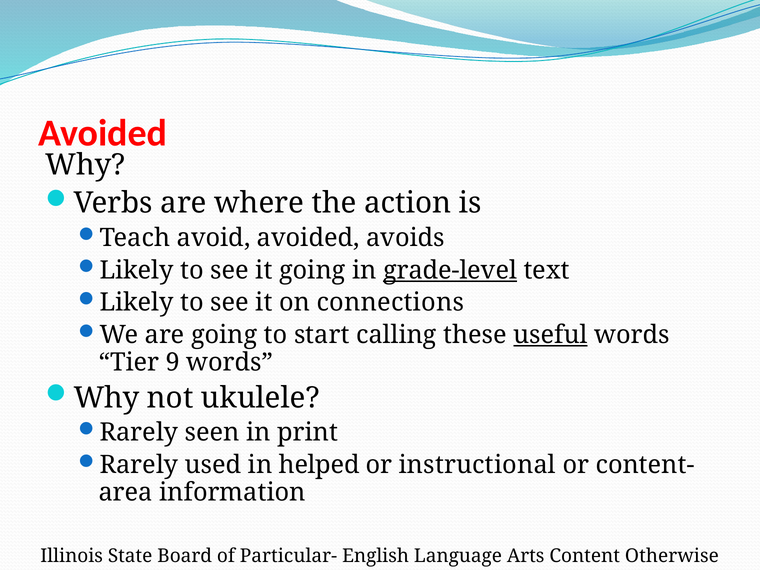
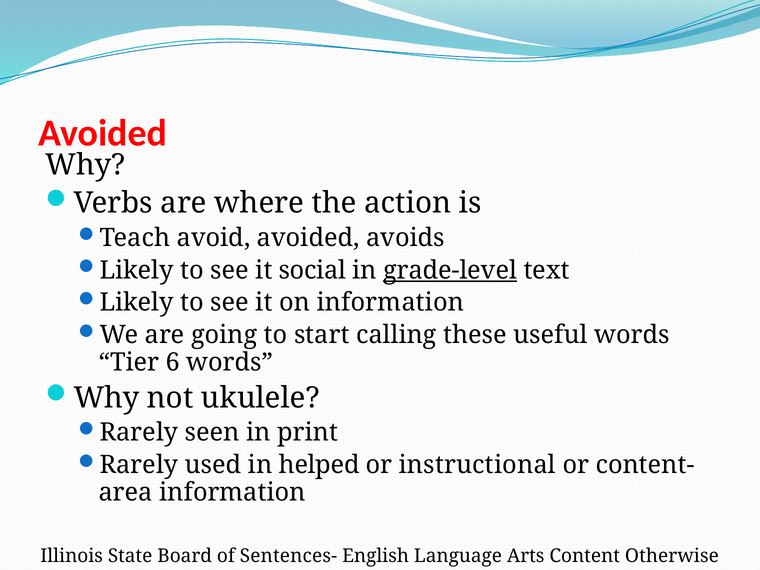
it going: going -> social (312, 270)
on connections: connections -> information (390, 303)
useful underline: present -> none (550, 335)
9: 9 -> 6 (173, 362)
Particular-: Particular- -> Sentences- (288, 556)
